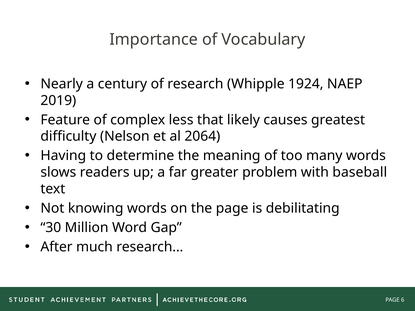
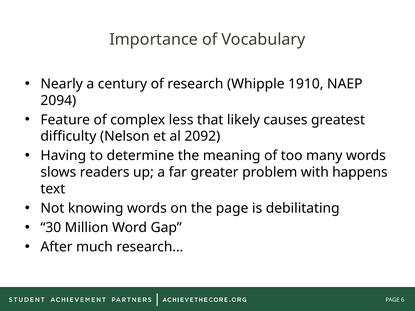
1924: 1924 -> 1910 (306, 84)
2019: 2019 -> 2094 (58, 101)
2064: 2064 -> 2092 (202, 137)
baseball: baseball -> happens (360, 172)
